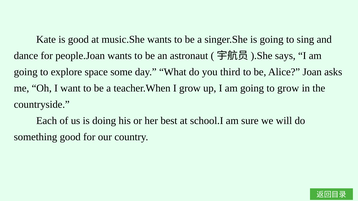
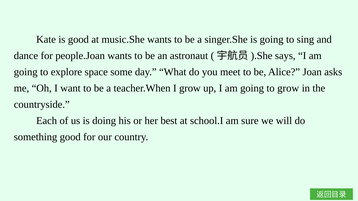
third: third -> meet (230, 72)
